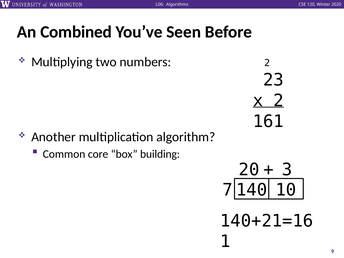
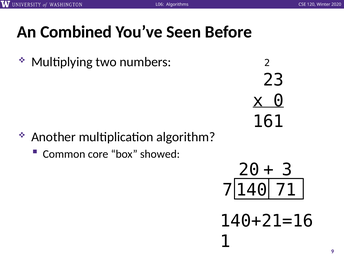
x 2: 2 -> 0 (279, 101)
building: building -> showed (160, 154)
10: 10 -> 71 (286, 190)
